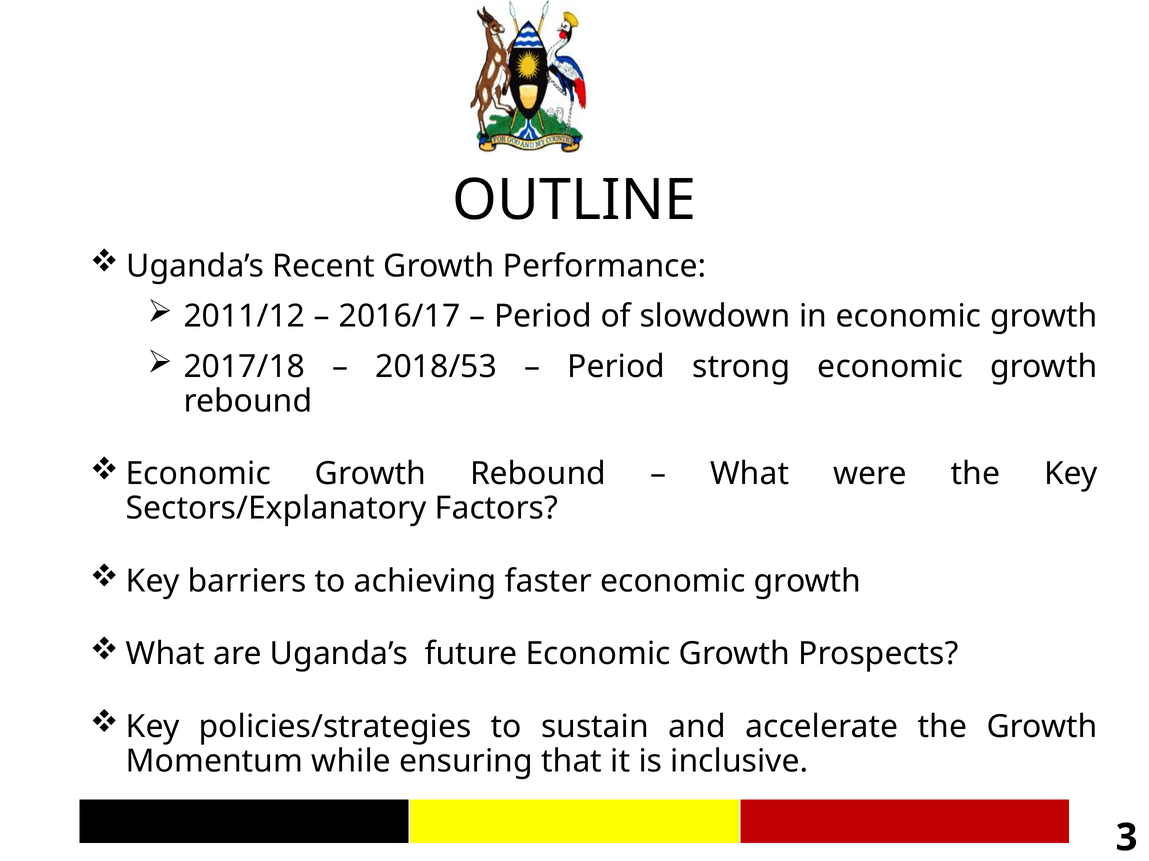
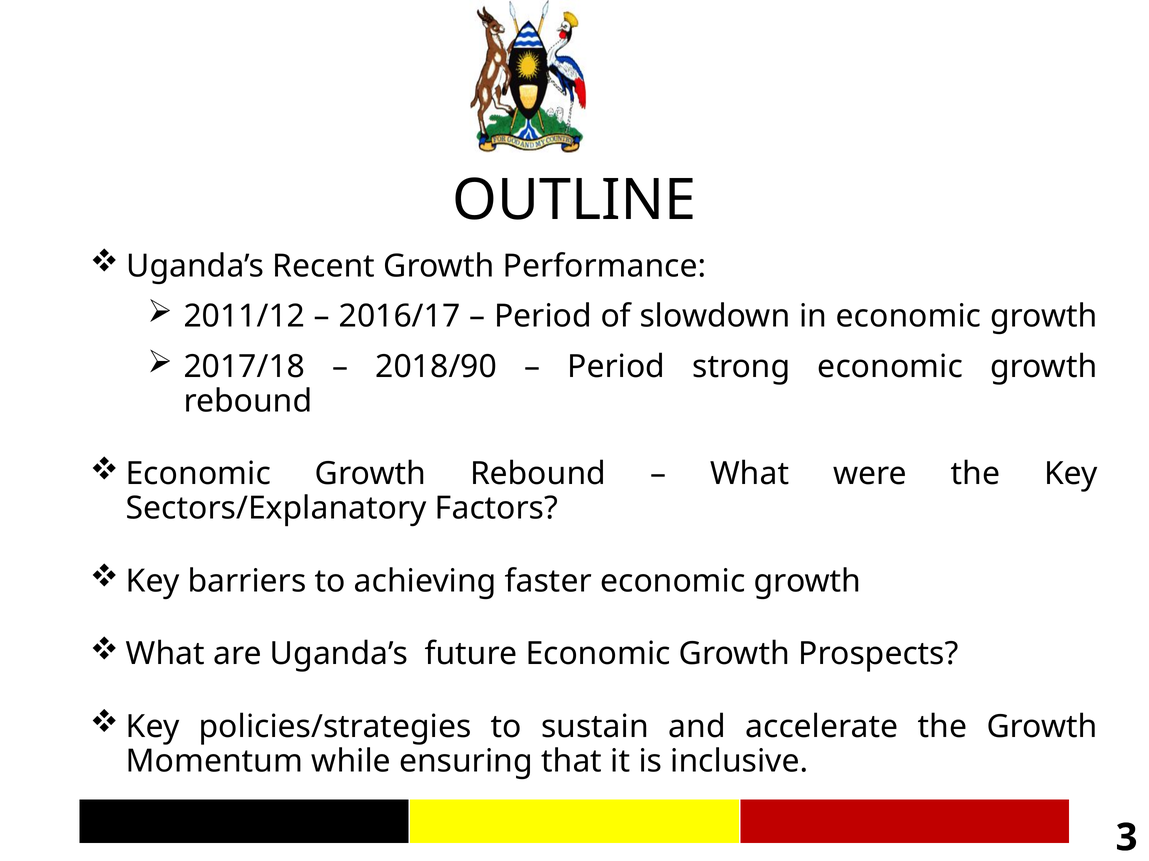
2018/53: 2018/53 -> 2018/90 (436, 367)
